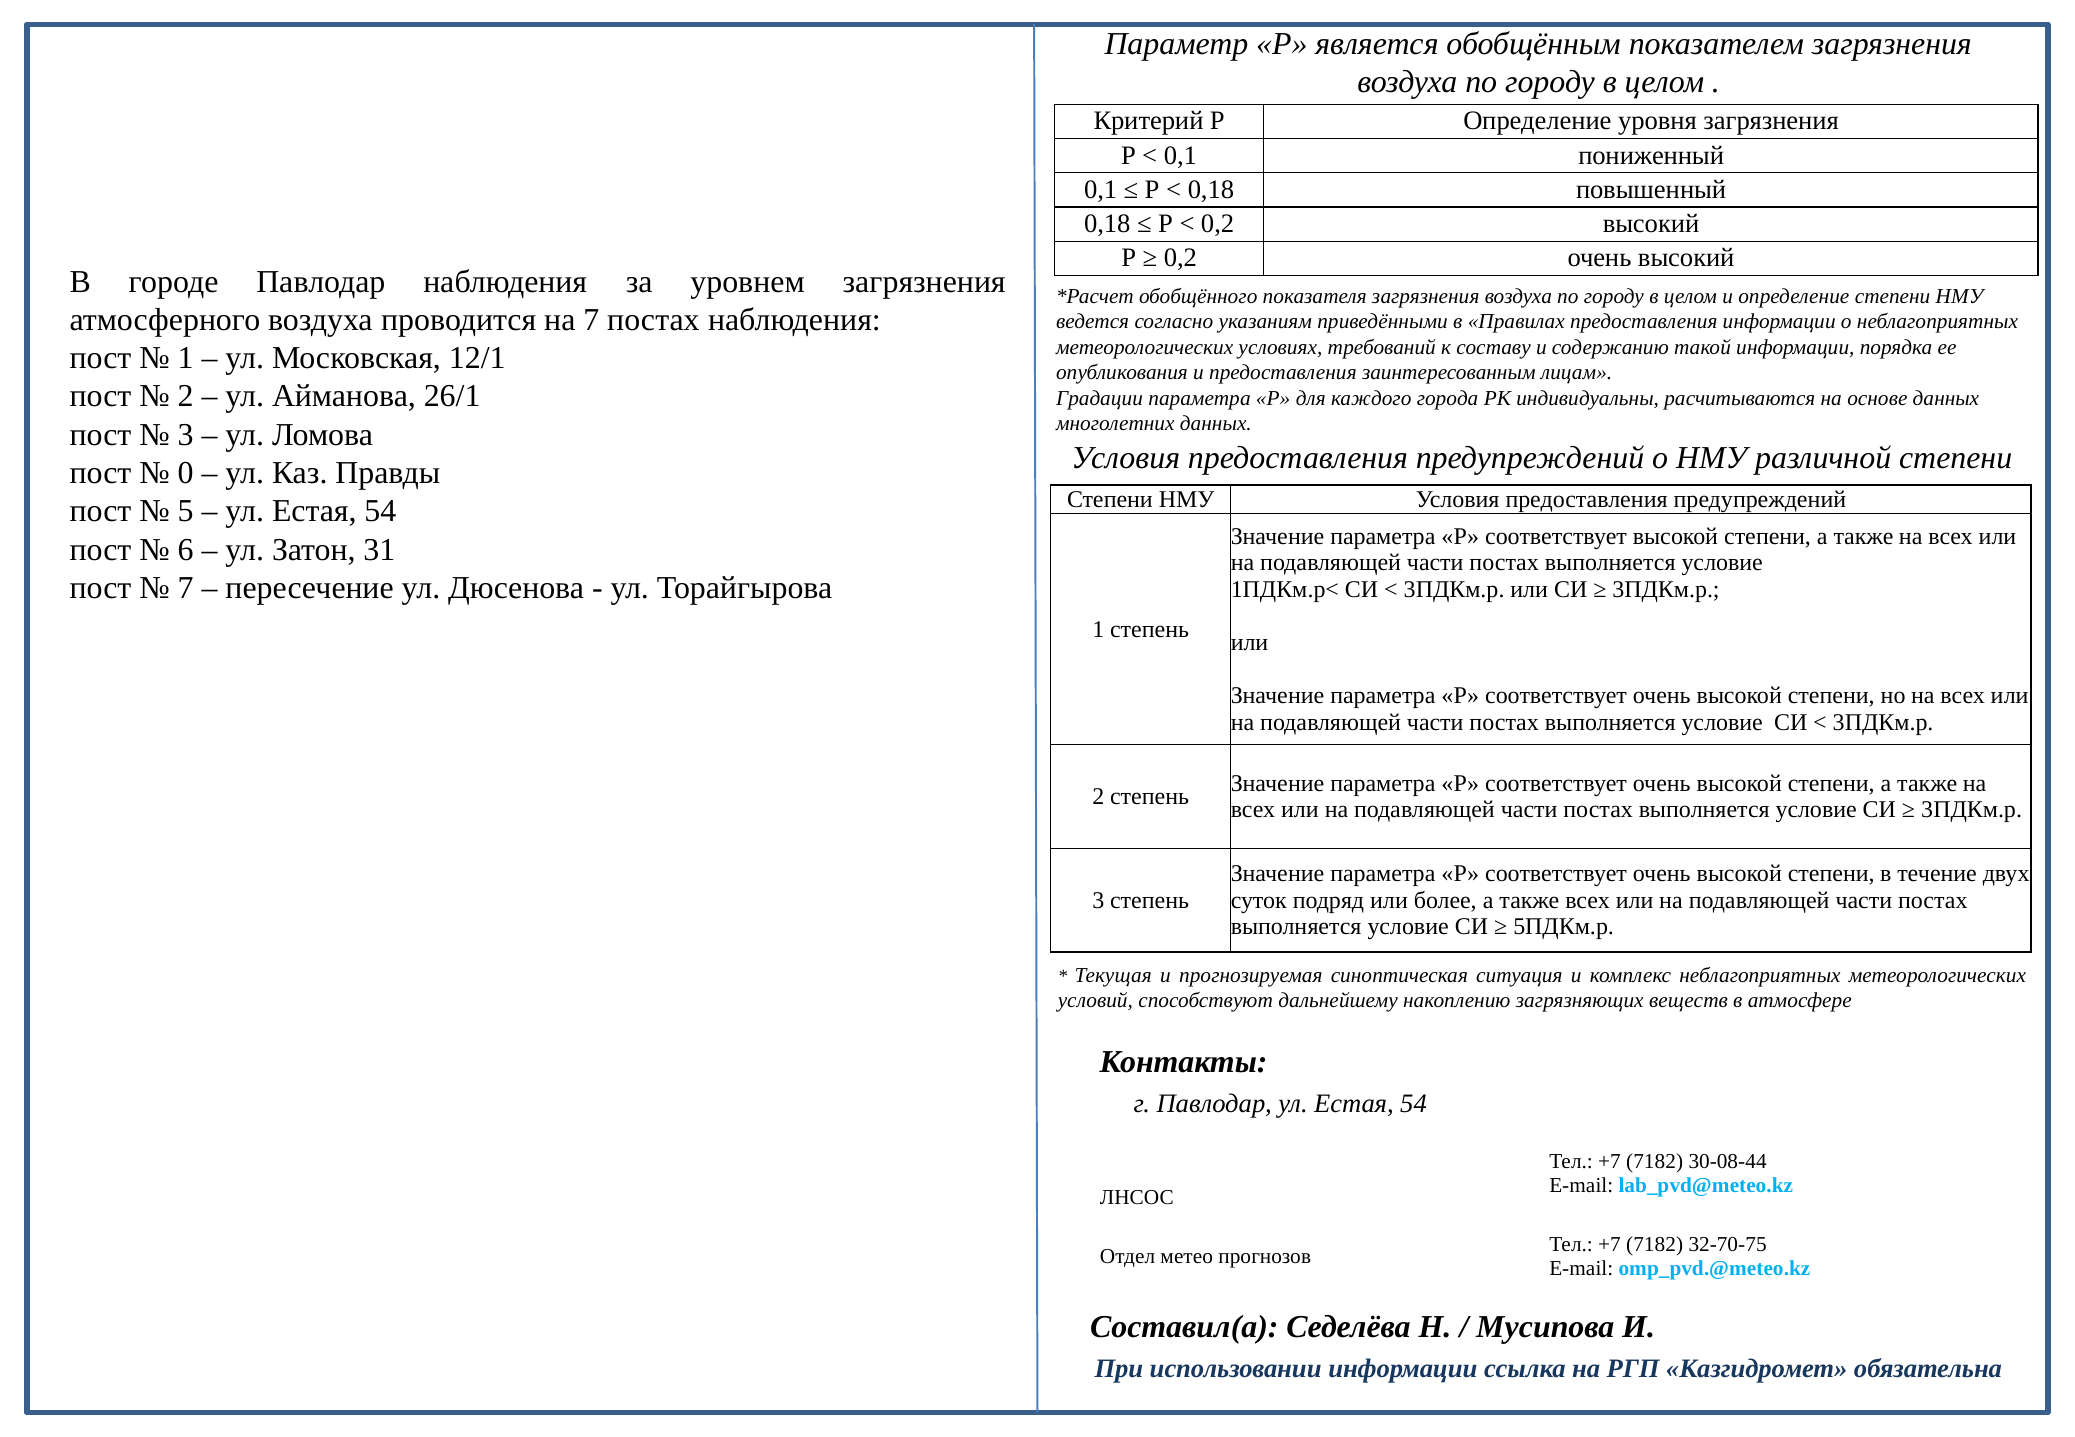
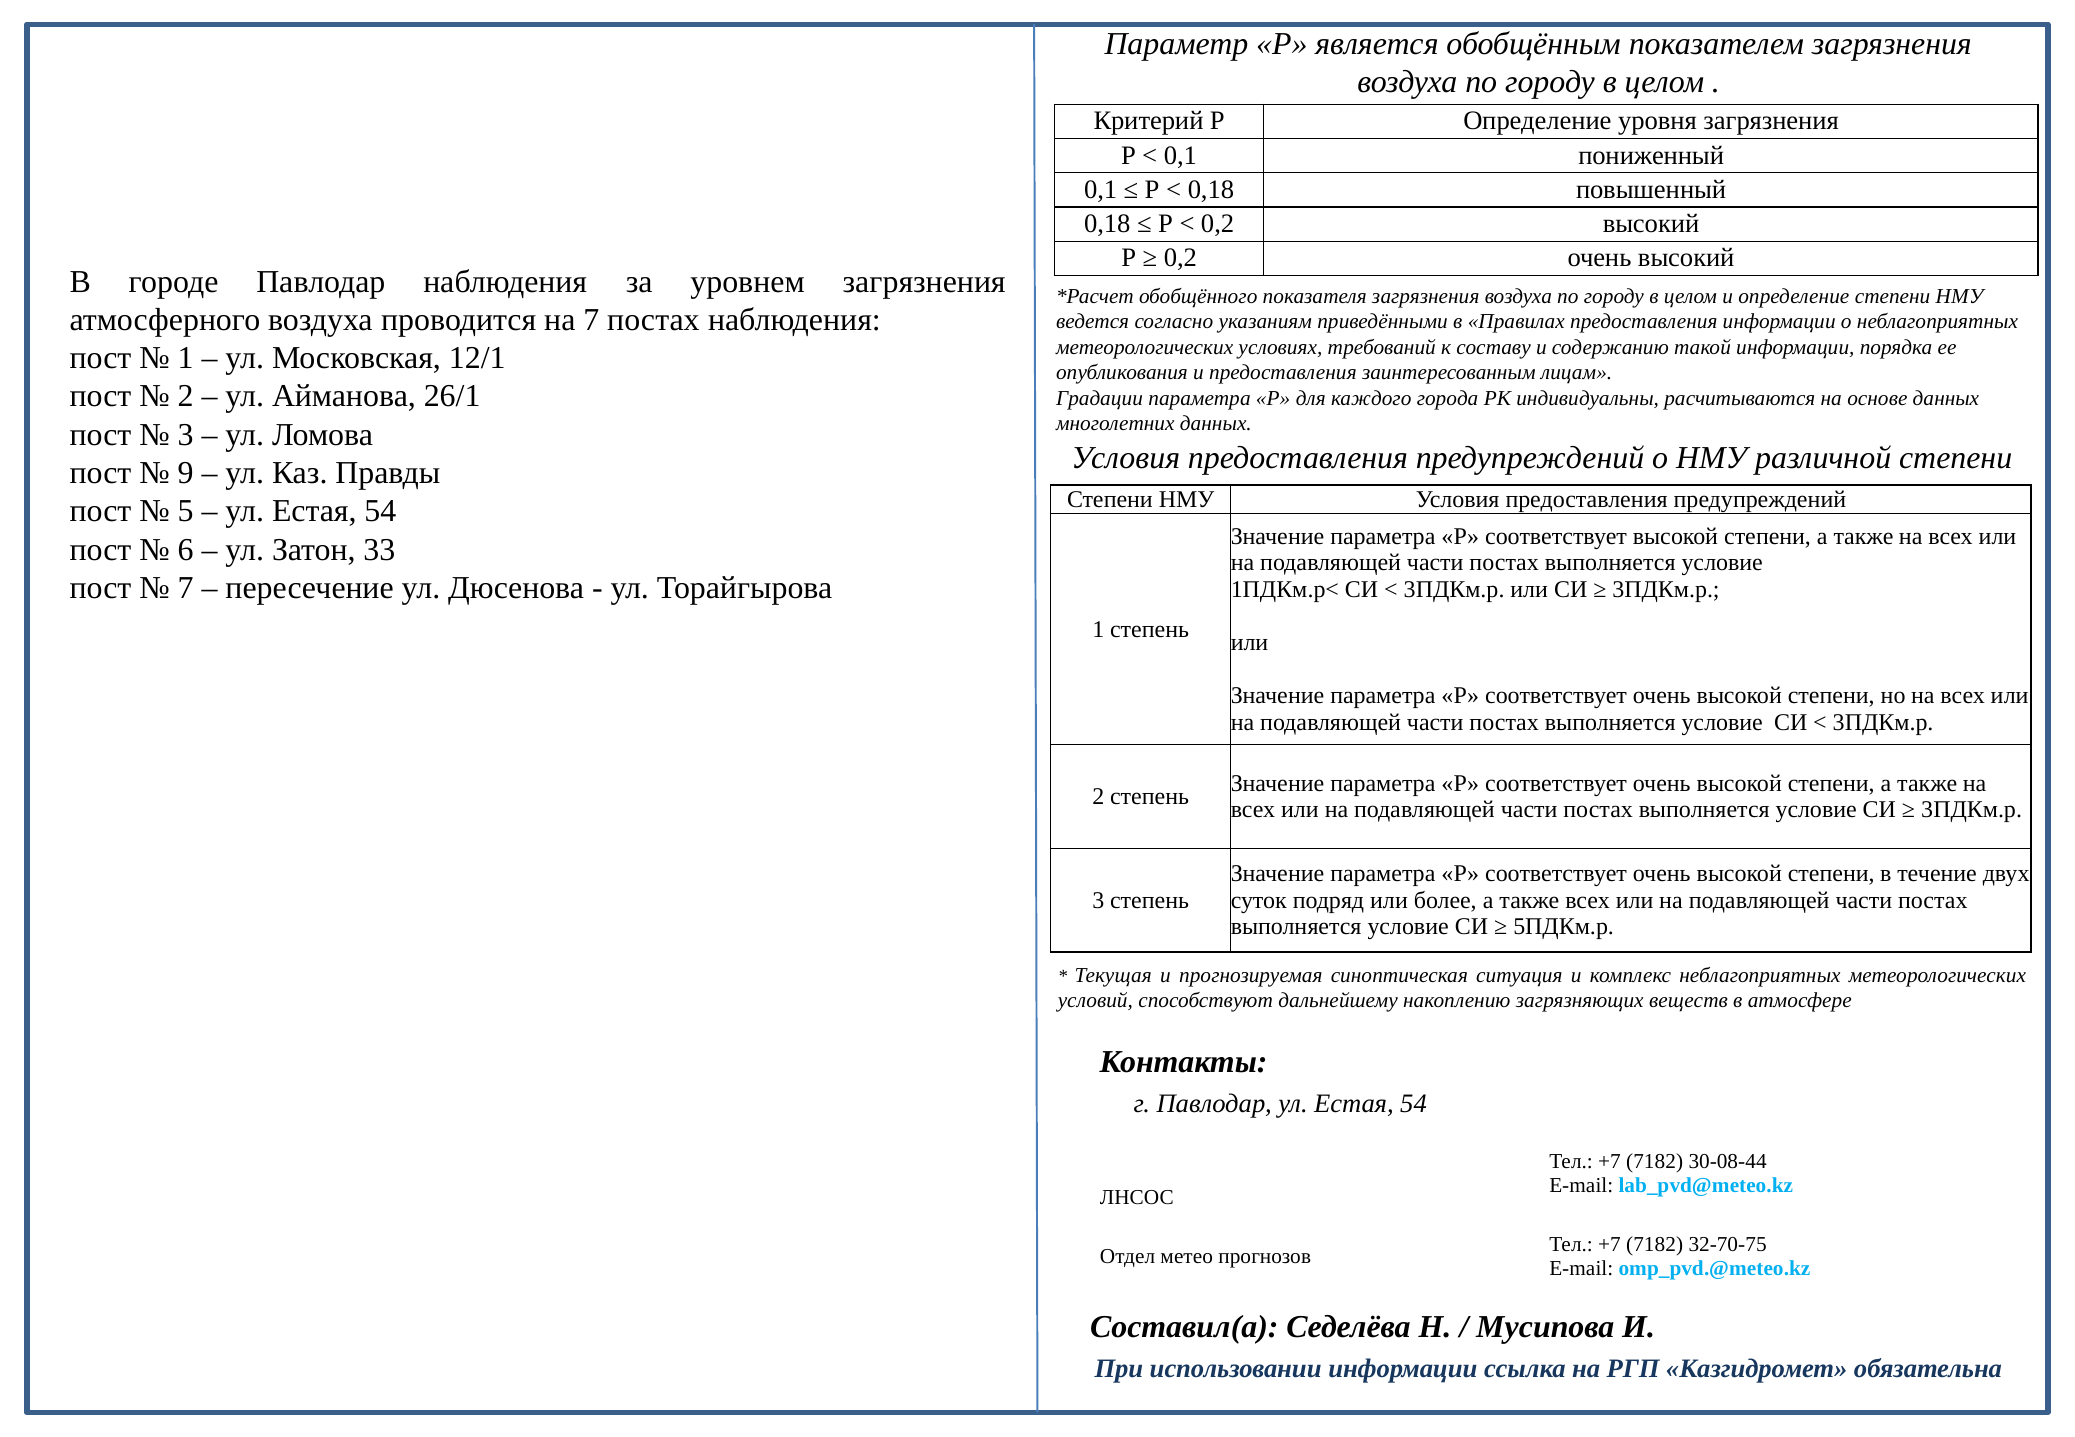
0: 0 -> 9 (186, 473)
31: 31 -> 33 (379, 550)
